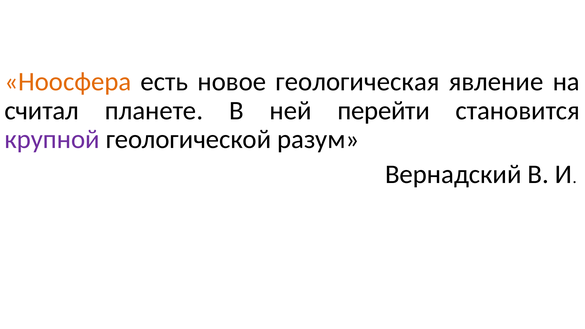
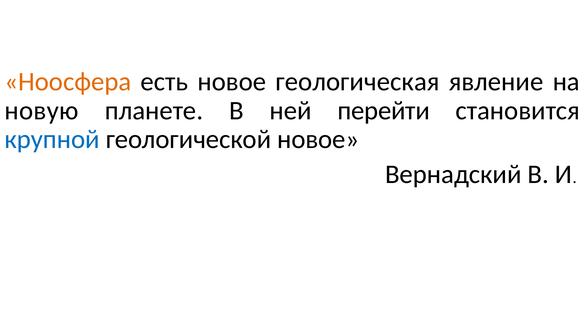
считал: считал -> новую (41, 111)
крупной colour: purple -> blue (52, 139)
геологической разум: разум -> новое (318, 139)
